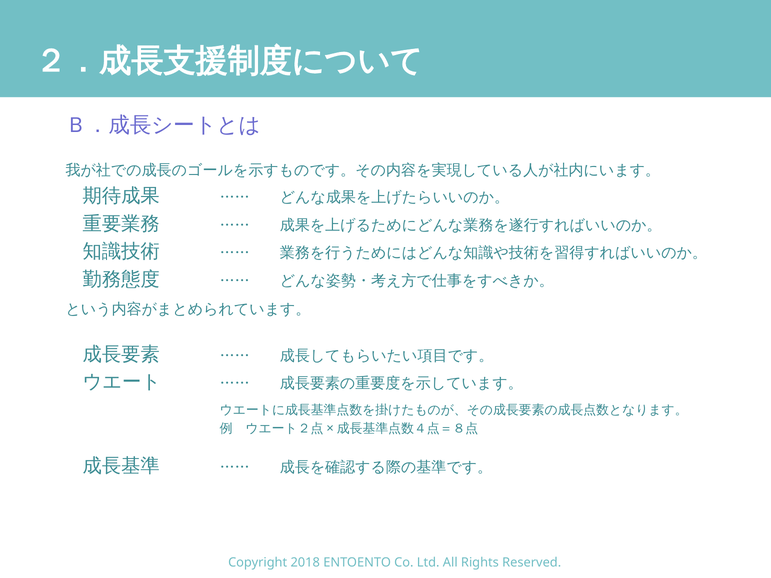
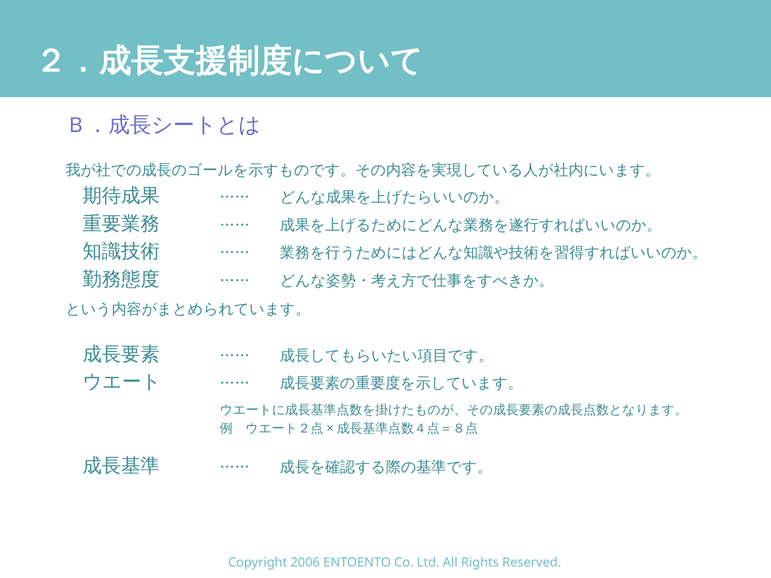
2018: 2018 -> 2006 (305, 563)
